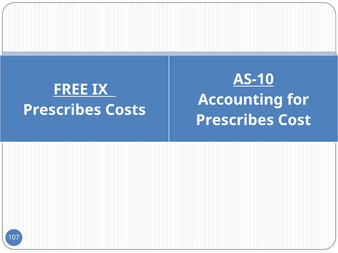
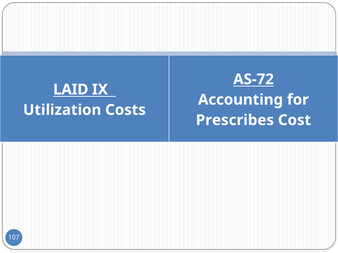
AS-10: AS-10 -> AS-72 (254, 79)
FREE: FREE -> LAID (71, 90)
Prescribes: Prescribes -> Utilization (62, 110)
